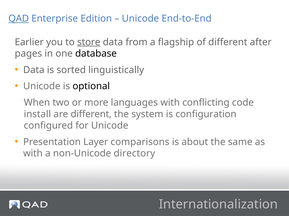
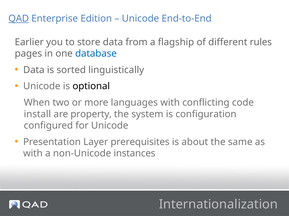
store underline: present -> none (89, 42)
after: after -> rules (261, 42)
database colour: black -> blue (96, 54)
are different: different -> property (91, 114)
comparisons: comparisons -> prerequisites (140, 142)
directory: directory -> instances (135, 154)
